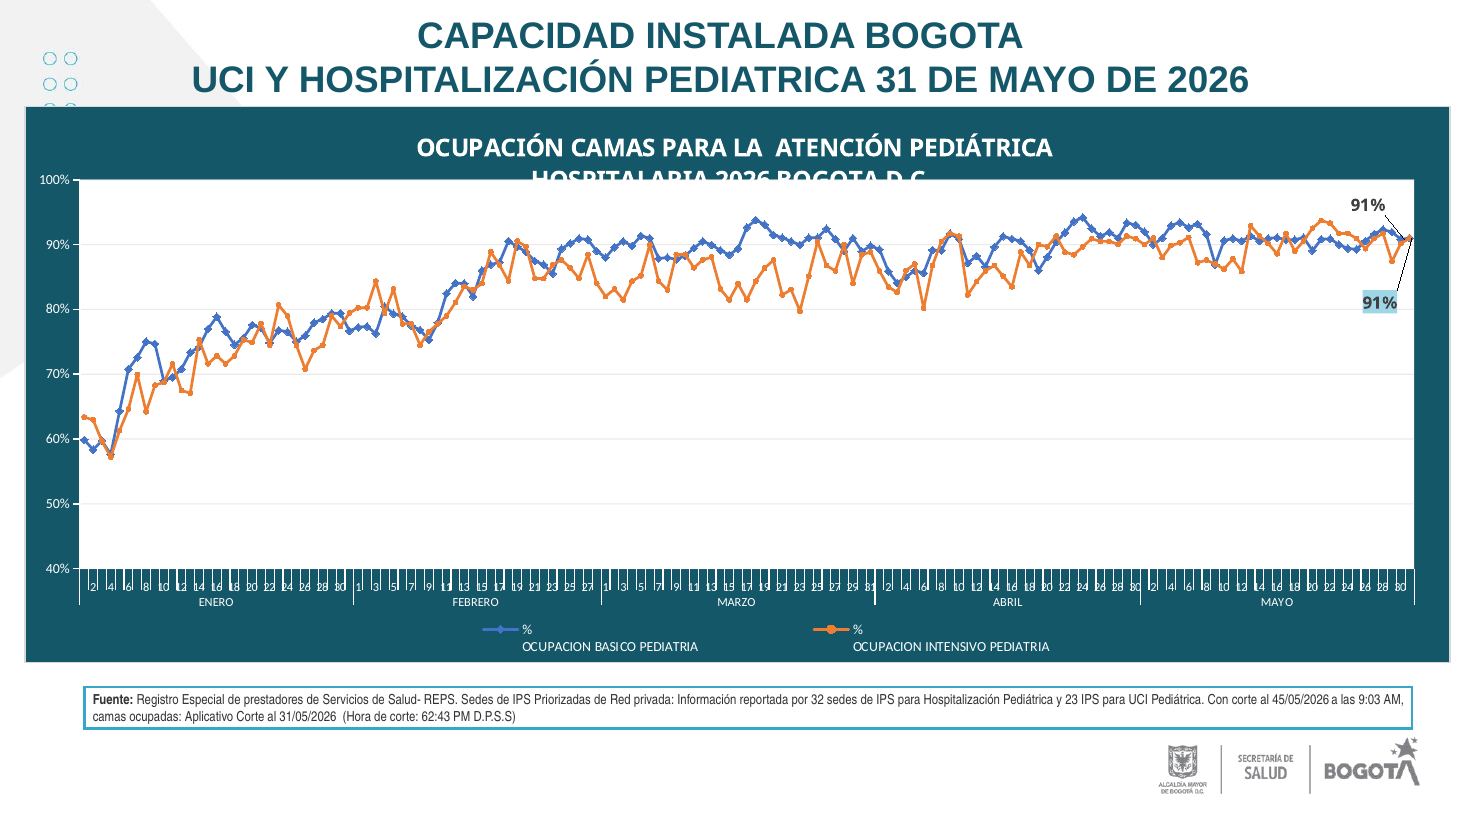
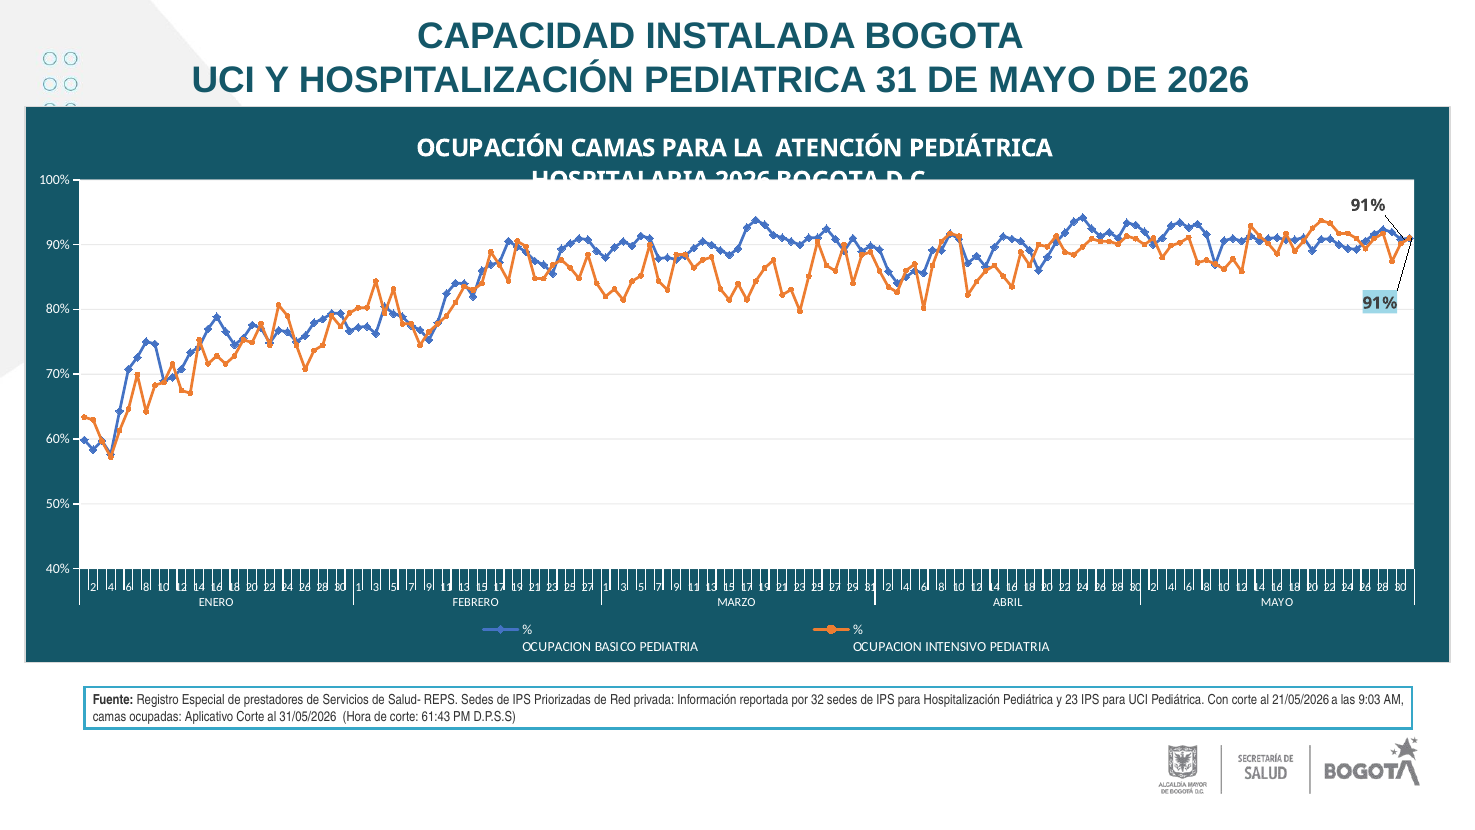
45/05/2026: 45/05/2026 -> 21/05/2026 (1301, 700)
62:43: 62:43 -> 61:43 (436, 717)
